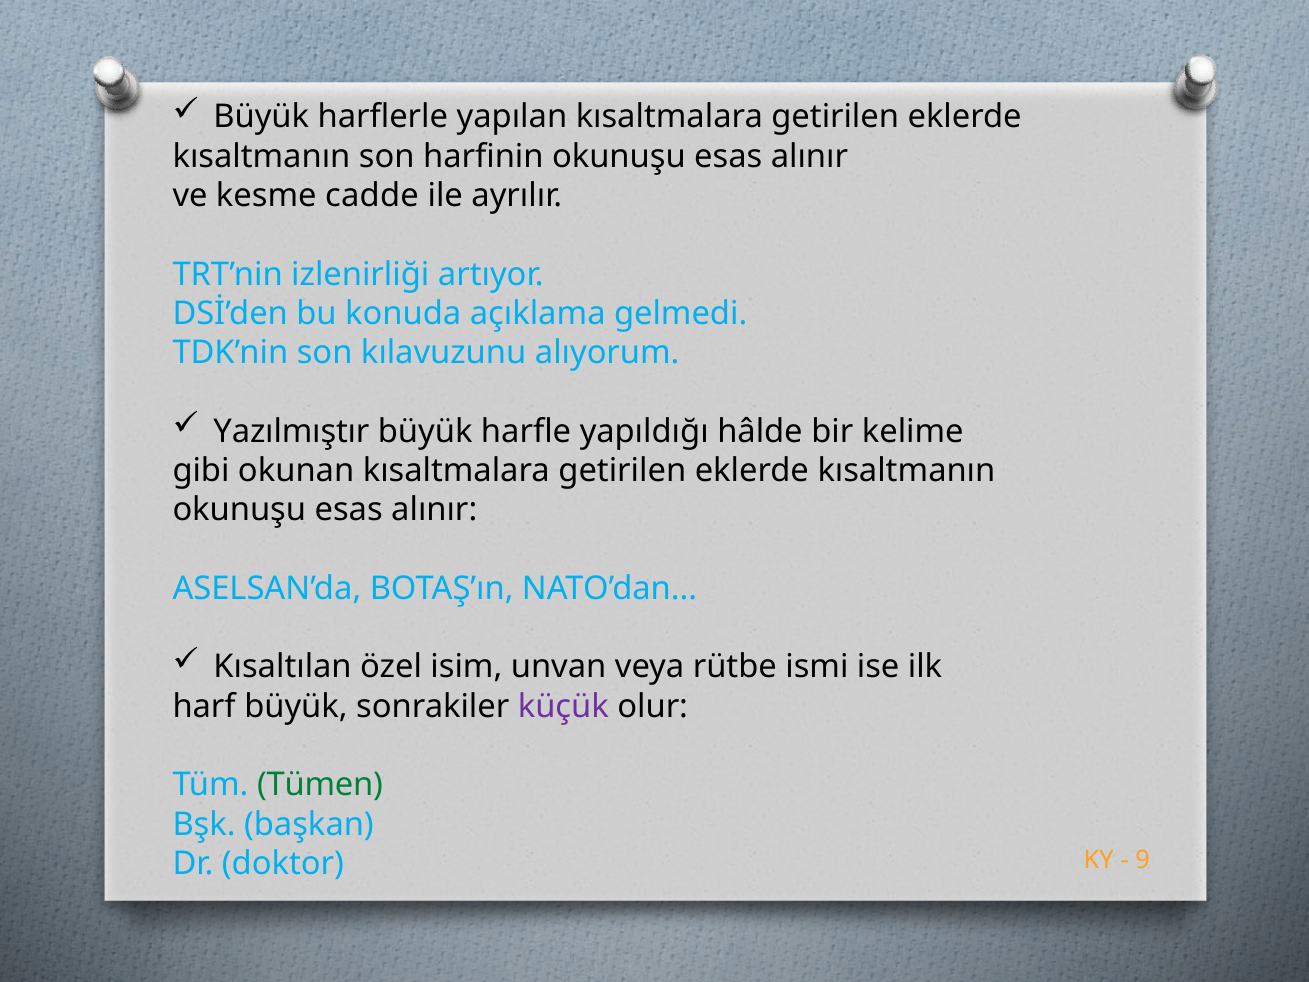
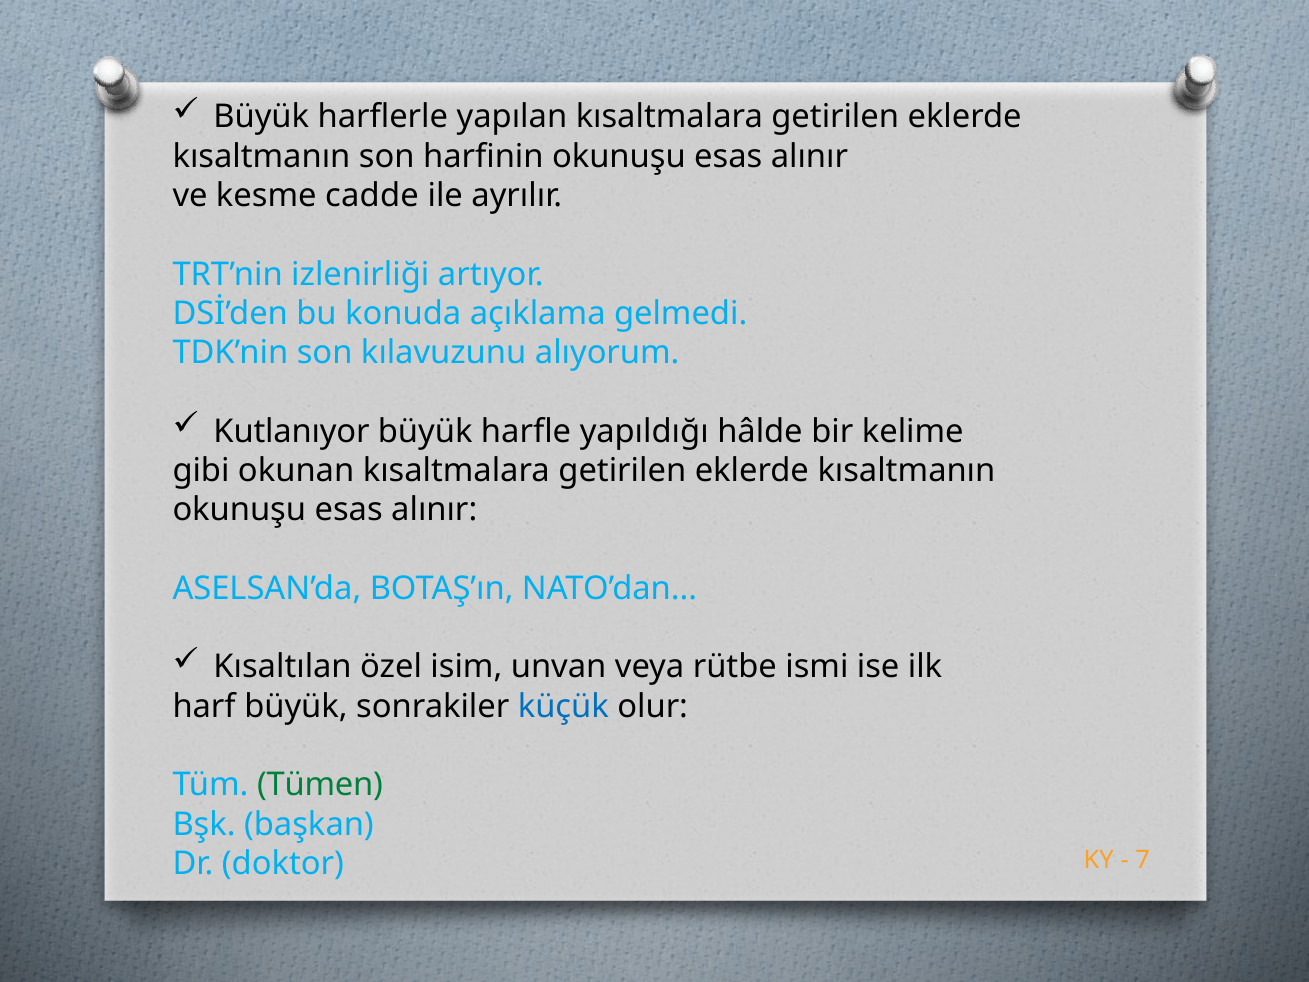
Yazılmıştır: Yazılmıştır -> Kutlanıyor (291, 431)
küçük colour: purple -> blue (563, 706)
9: 9 -> 7 (1143, 859)
